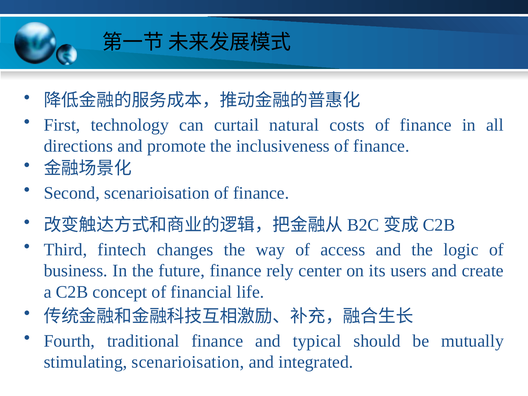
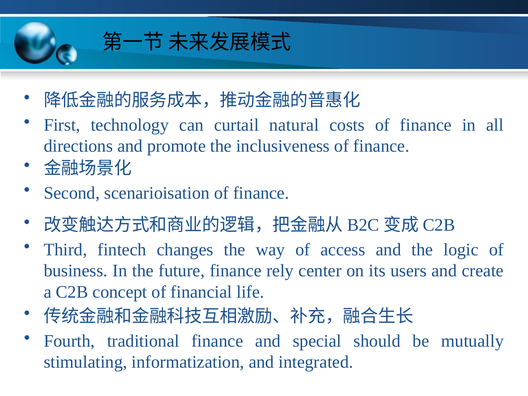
typical: typical -> special (317, 341)
stimulating scenarioisation: scenarioisation -> informatization (188, 362)
